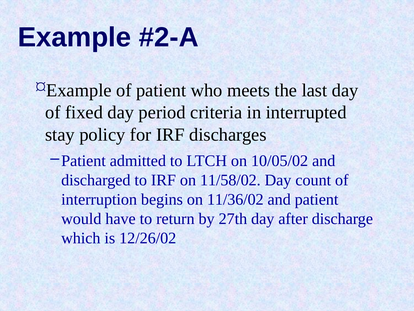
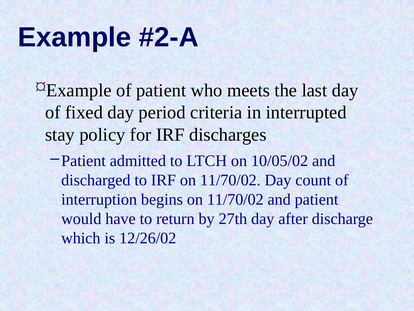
IRF on 11/58/02: 11/58/02 -> 11/70/02 (230, 180)
begins on 11/36/02: 11/36/02 -> 11/70/02 (235, 199)
